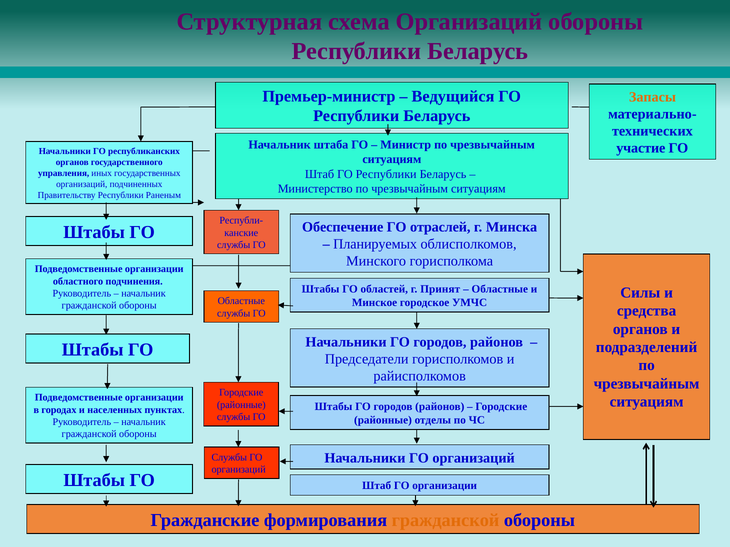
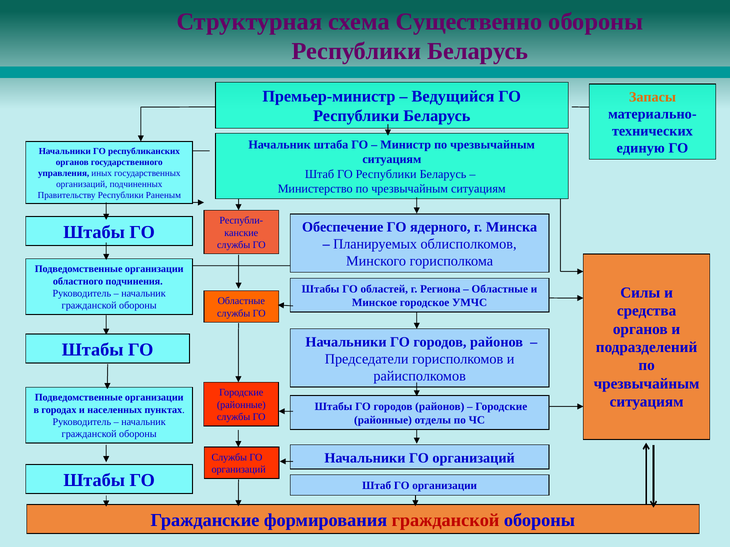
схема Организаций: Организаций -> Существенно (469, 22)
участие: участие -> единую (641, 148)
отраслей: отраслей -> ядерного (440, 227)
Принят: Принят -> Региона (440, 289)
гражданской colour: orange -> red (446, 521)
